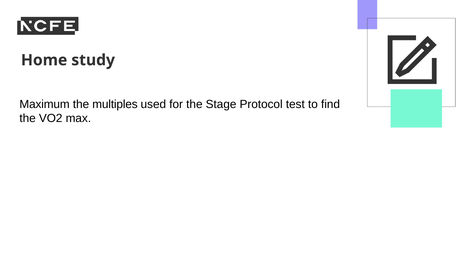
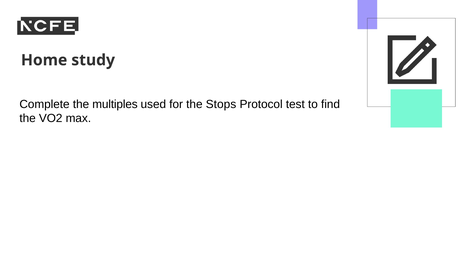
Maximum: Maximum -> Complete (45, 104)
Stage: Stage -> Stops (221, 104)
